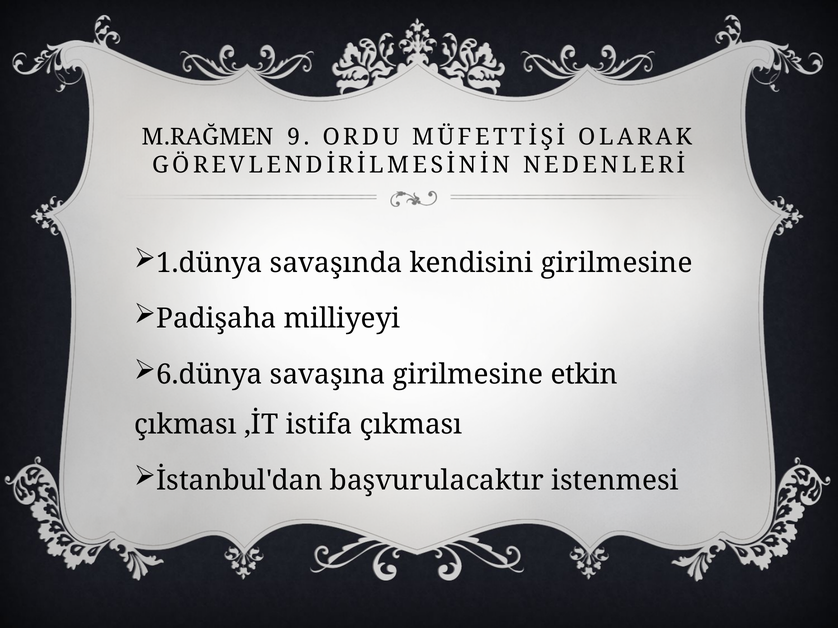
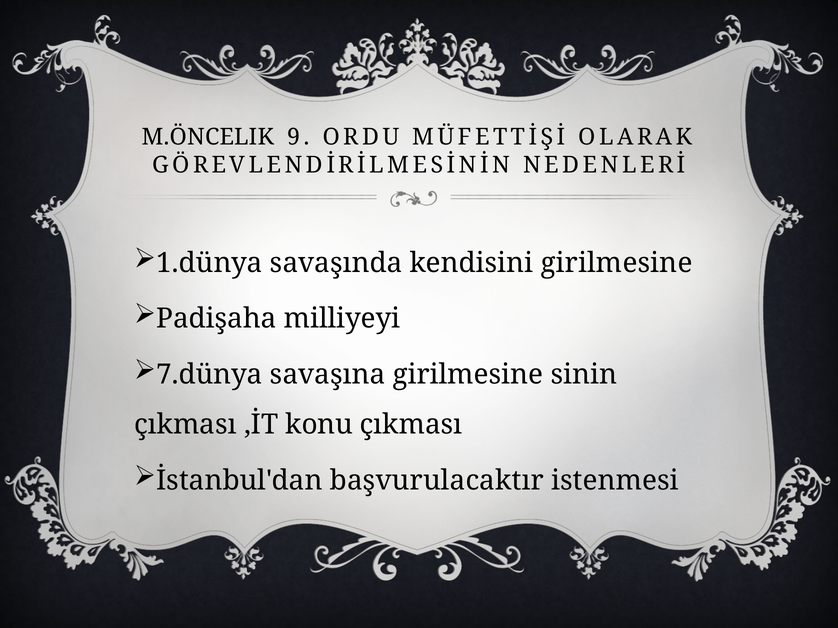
M.RAĞMEN: M.RAĞMEN -> M.ÖNCELIK (208, 137)
6.dünya: 6.dünya -> 7.dünya (209, 375)
etkin: etkin -> sinin (584, 375)
istifa: istifa -> konu (319, 425)
